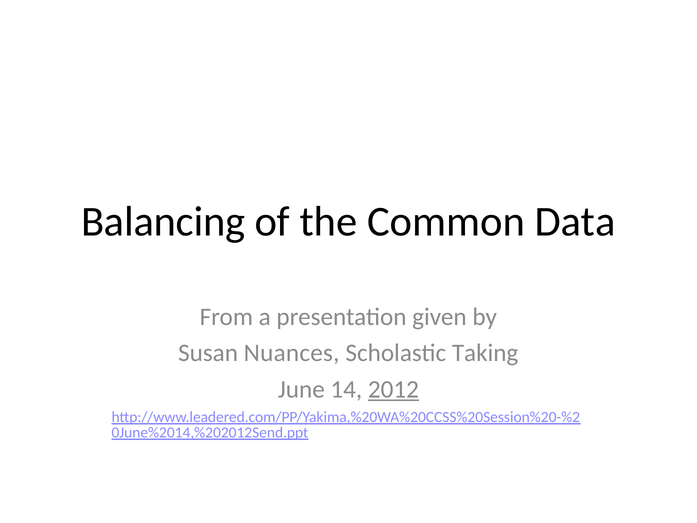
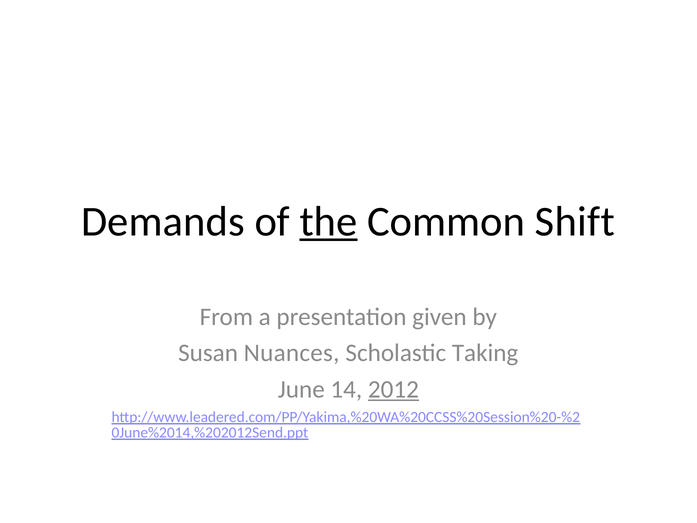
Balancing: Balancing -> Demands (163, 221)
the underline: none -> present (328, 221)
Data: Data -> Shift (575, 221)
